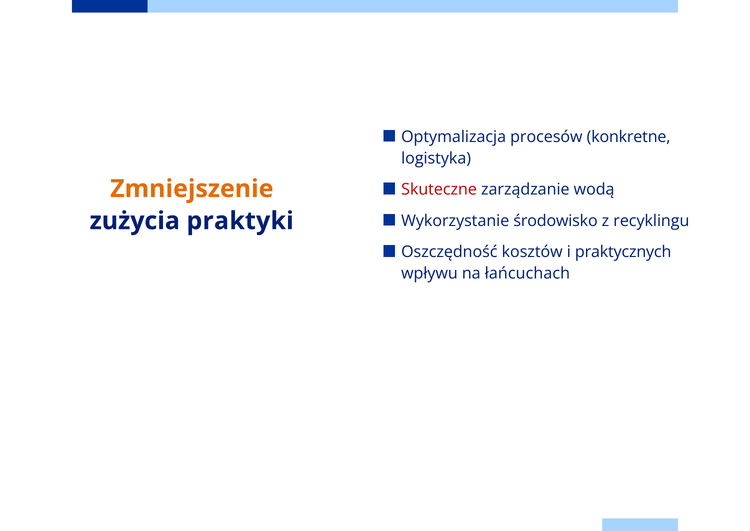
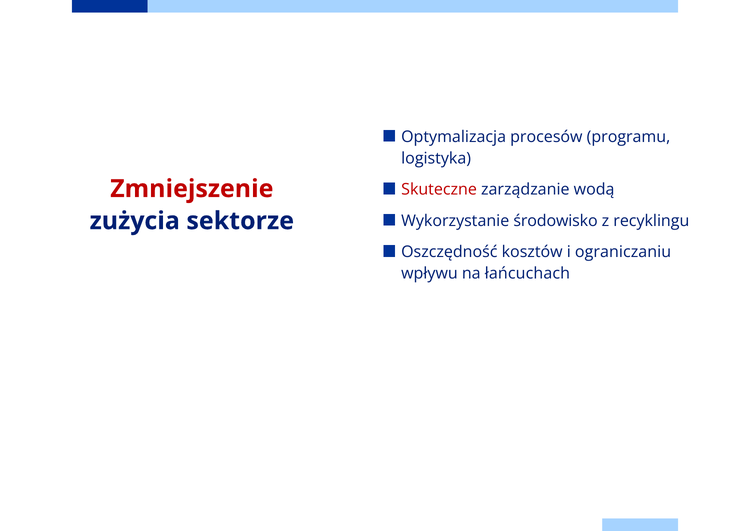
konkretne: konkretne -> programu (629, 137)
Zmniejszenie colour: orange -> red (192, 189)
praktyki: praktyki -> sektorze (240, 221)
praktycznych: praktycznych -> ograniczaniu (623, 252)
